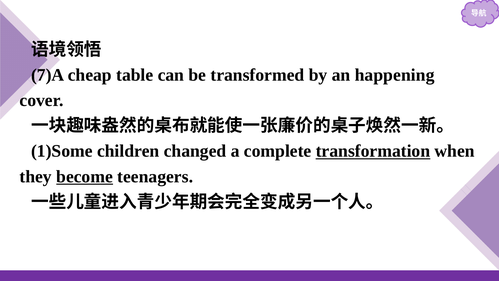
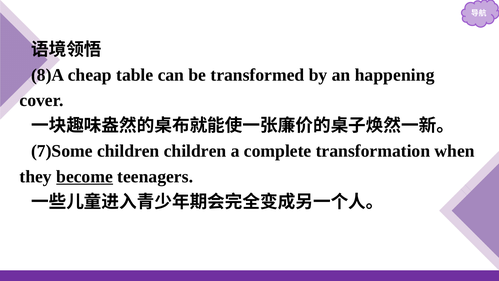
7)A: 7)A -> 8)A (48, 75)
1)Some: 1)Some -> 7)Some (62, 151)
children changed: changed -> children (195, 151)
transformation underline: present -> none (373, 151)
